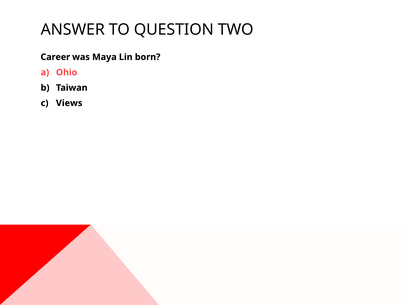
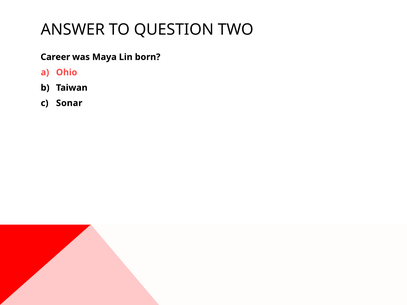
Views: Views -> Sonar (69, 103)
